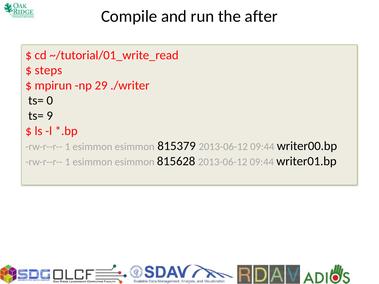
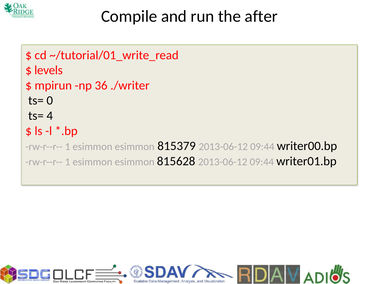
steps: steps -> levels (49, 70)
29: 29 -> 36 (101, 85)
9: 9 -> 4 (50, 116)
